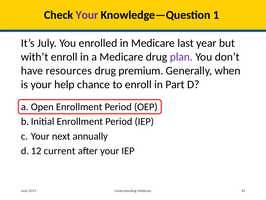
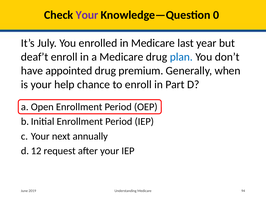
1: 1 -> 0 (216, 15)
with’t: with’t -> deaf’t (35, 57)
plan colour: purple -> blue (181, 57)
resources: resources -> appointed (69, 71)
current: current -> request (60, 150)
